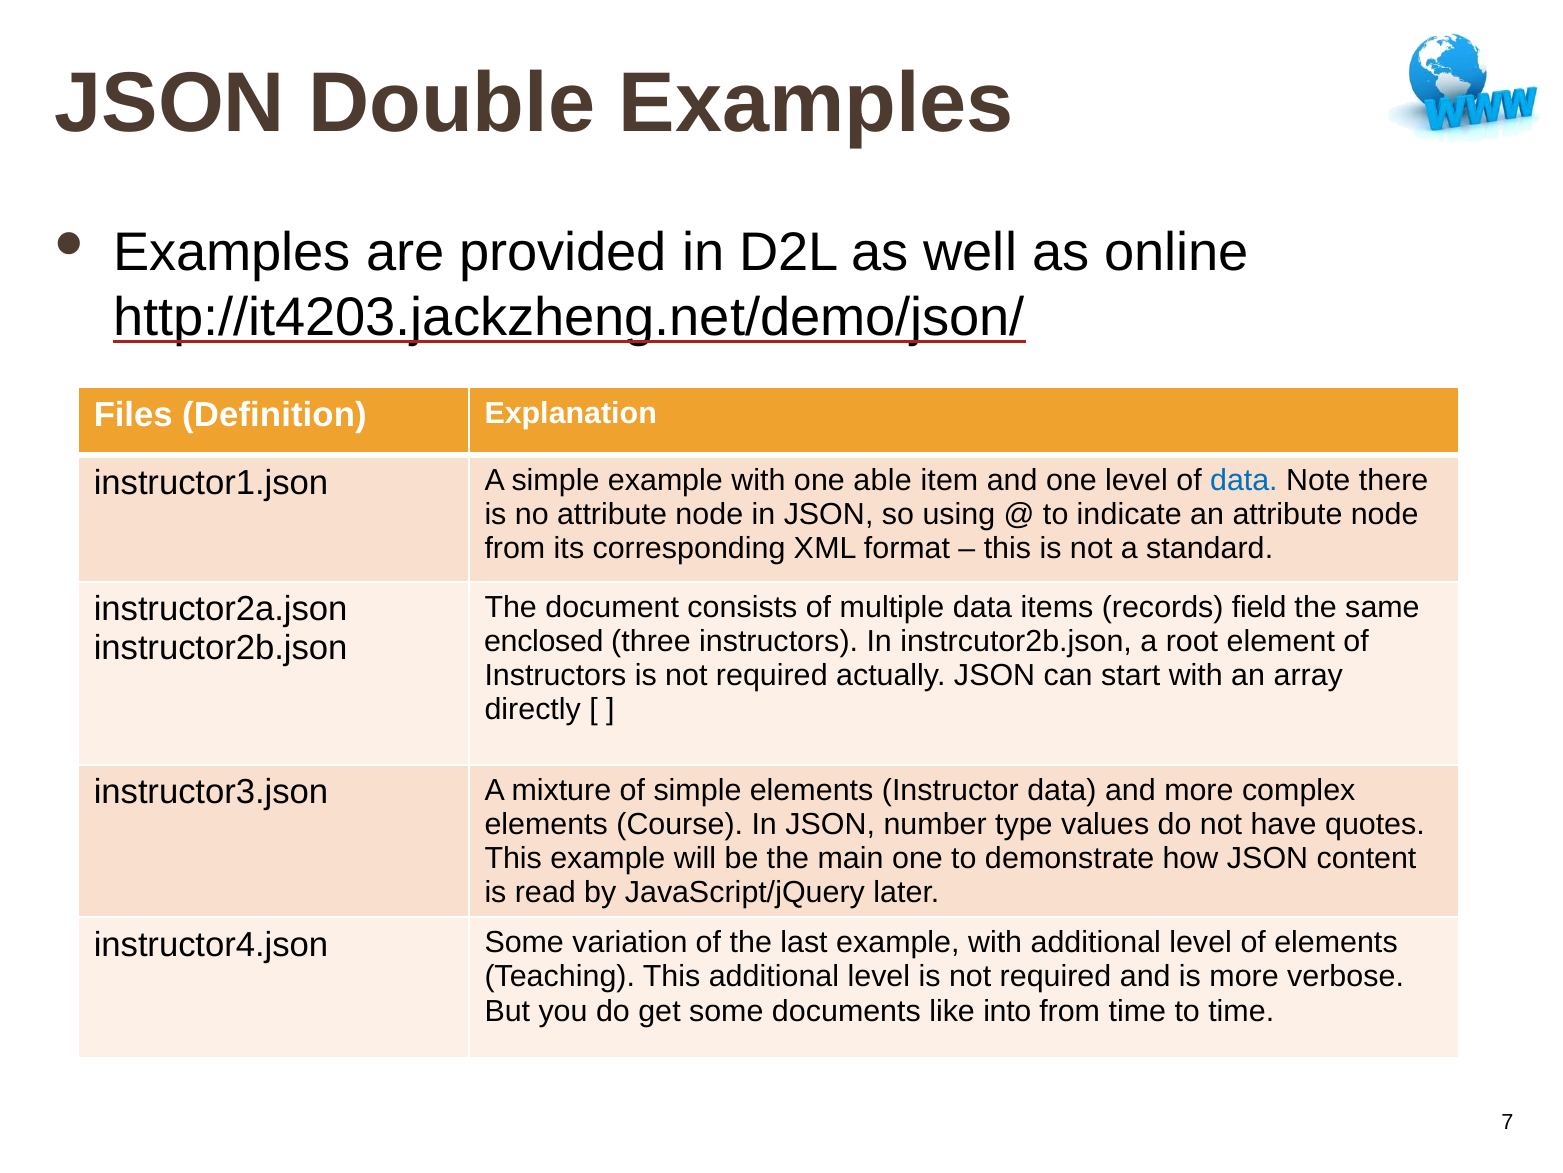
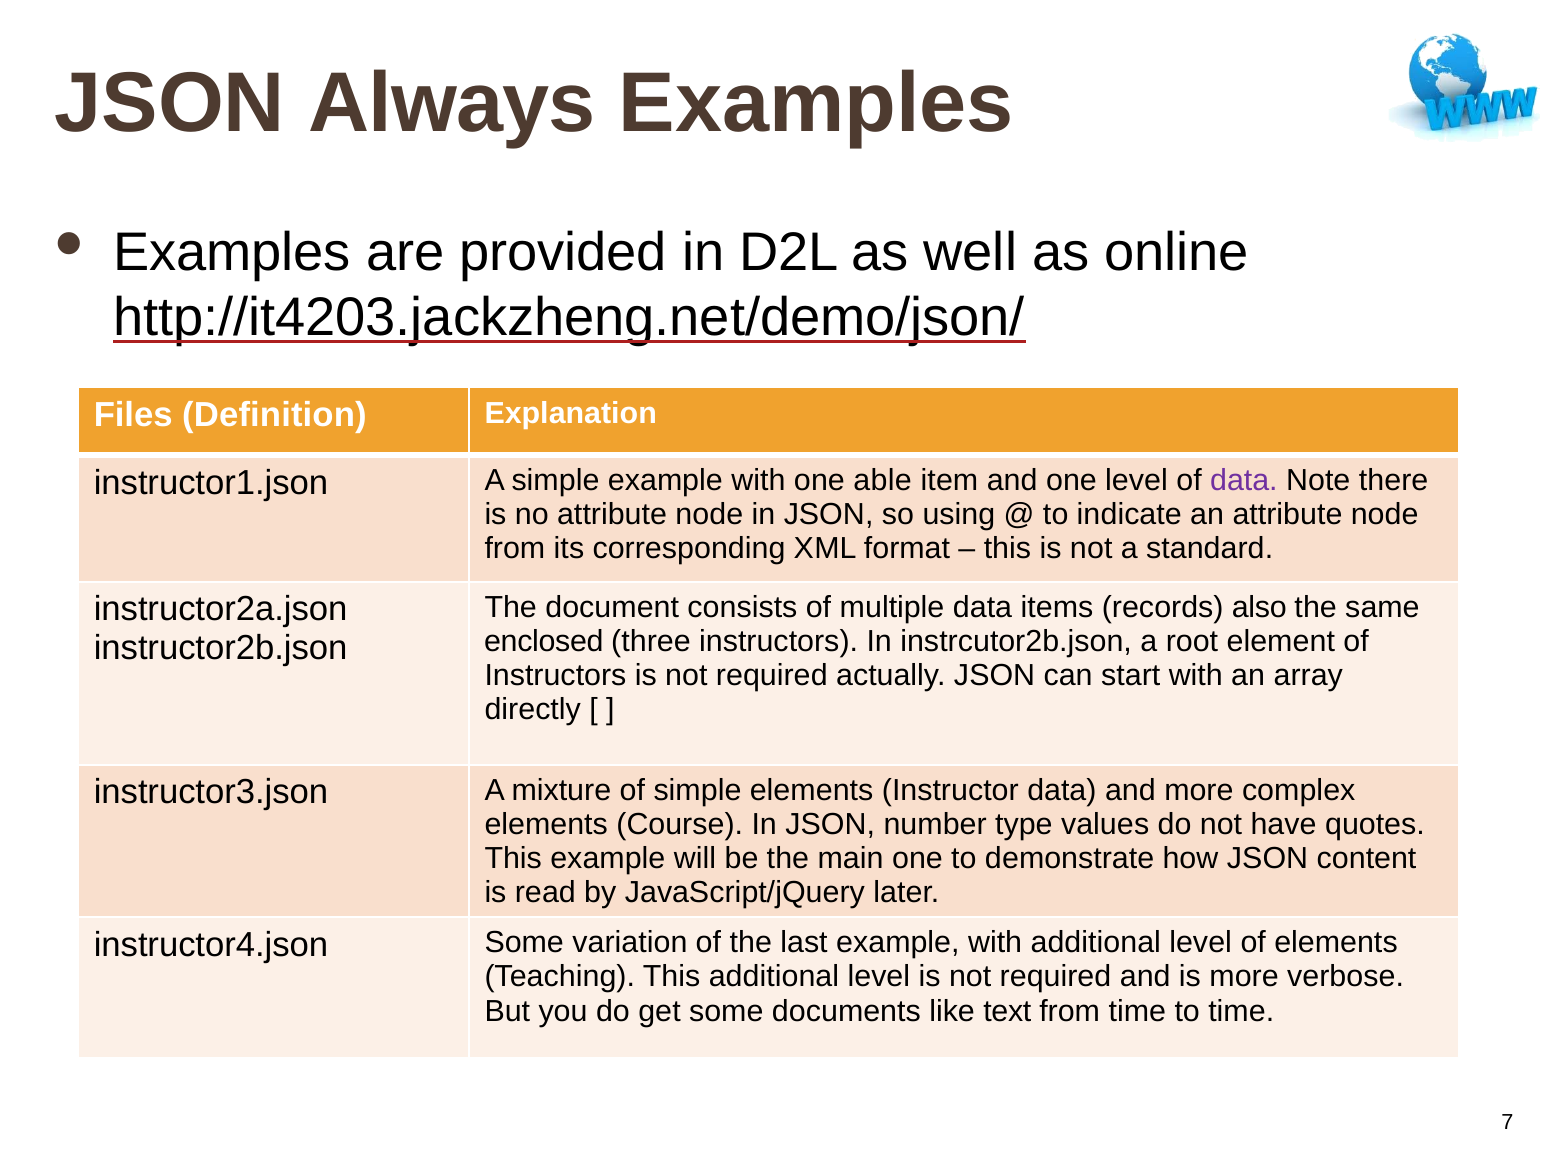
Double: Double -> Always (452, 104)
data colour: blue -> purple (1244, 480)
field: field -> also (1259, 607)
into: into -> text (1007, 1010)
